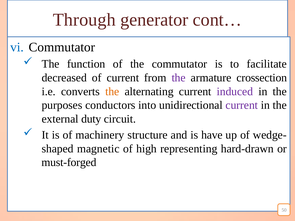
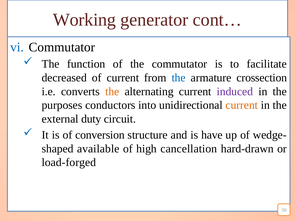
Through: Through -> Working (84, 20)
the colour: purple -> blue (179, 78)
current colour: purple -> orange (242, 105)
machinery: machinery -> conversion (100, 135)
magnetic: magnetic -> available (98, 149)
representing: representing -> cancellation (189, 149)
must-forged: must-forged -> load-forged (69, 163)
